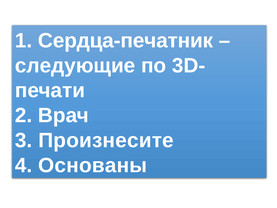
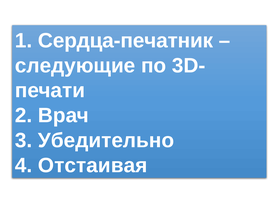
Произнесите: Произнесите -> Убедительно (106, 140)
Основаны: Основаны -> Отстаивая (93, 165)
